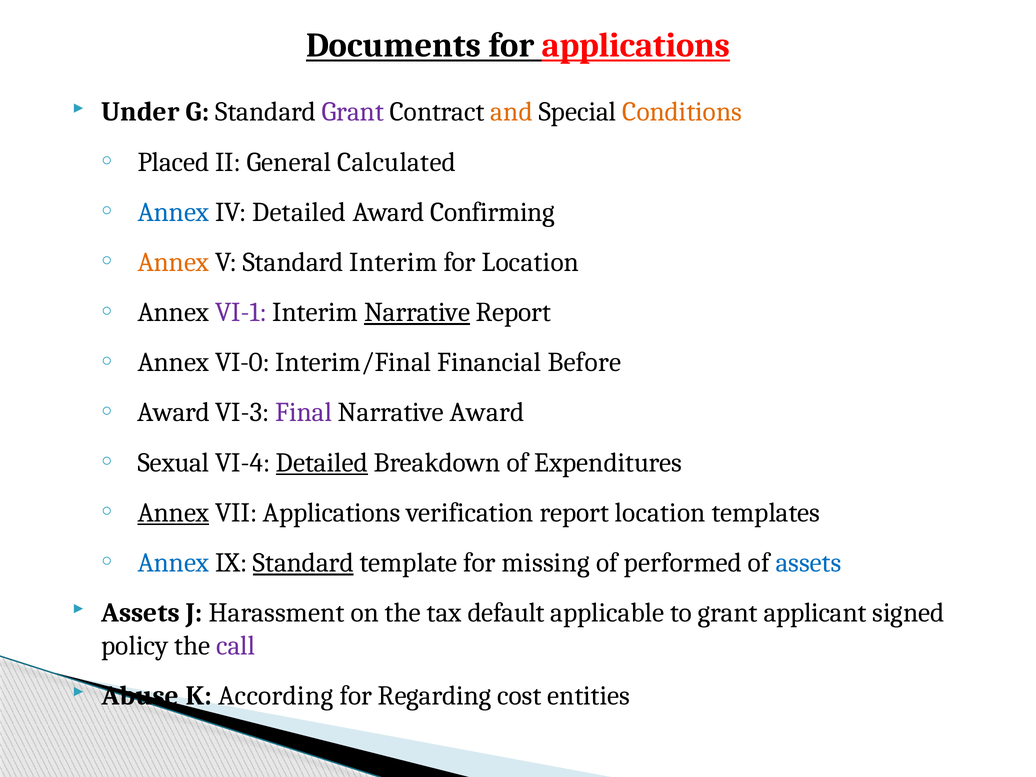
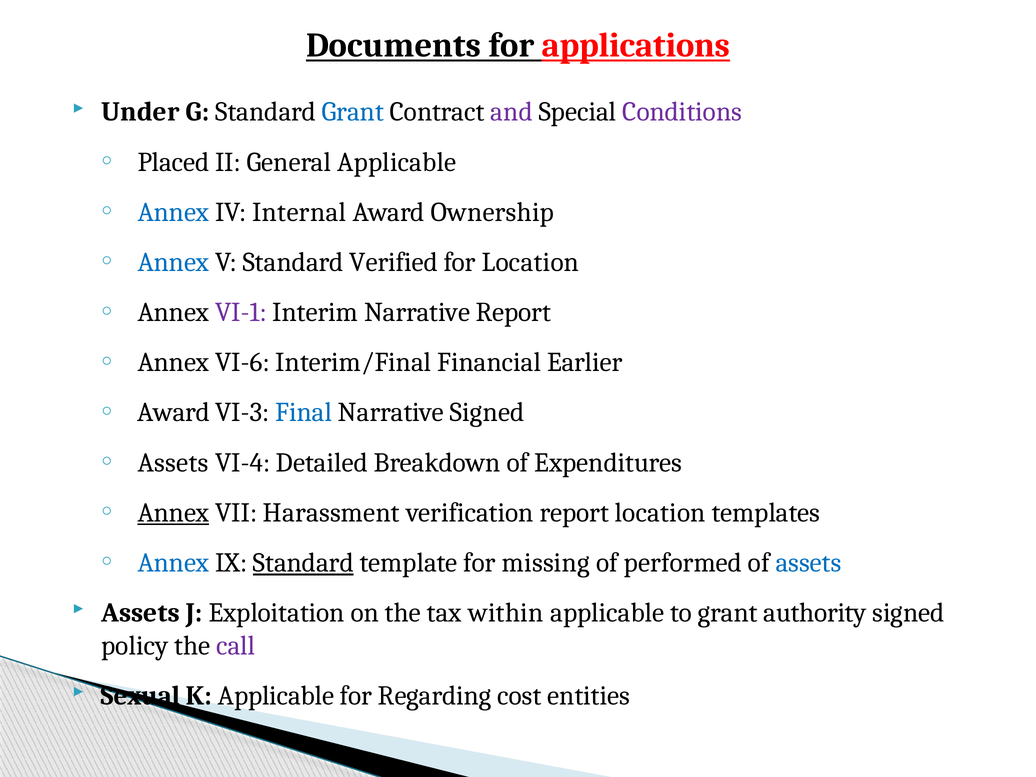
Grant colour: purple -> blue (353, 112)
and colour: orange -> purple (512, 112)
Conditions colour: orange -> purple (682, 112)
General Calculated: Calculated -> Applicable (397, 162)
IV Detailed: Detailed -> Internal (299, 212)
Confirming: Confirming -> Ownership (492, 212)
Annex colour: orange -> blue (173, 262)
Standard Interim: Interim -> Verified (394, 262)
Narrative underline: present -> none (417, 312)
VI-0: VI-0 -> VI-6 (242, 362)
Before: Before -> Earlier (585, 362)
Final colour: purple -> blue (304, 412)
Narrative Award: Award -> Signed (487, 412)
Sexual: Sexual -> Assets (173, 463)
Detailed underline: present -> none (322, 463)
VII Applications: Applications -> Harassment (331, 513)
Harassment: Harassment -> Exploitation (277, 613)
default: default -> within (506, 613)
applicant: applicant -> authority (815, 613)
Abuse: Abuse -> Sexual (141, 696)
K According: According -> Applicable (276, 696)
